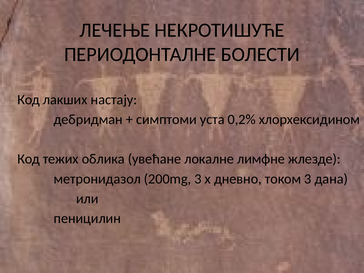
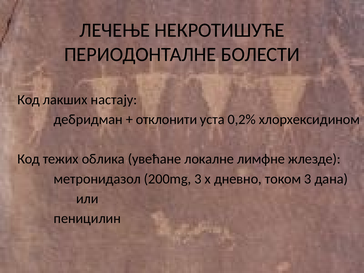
симптоми: симптоми -> отклонити (167, 119)
